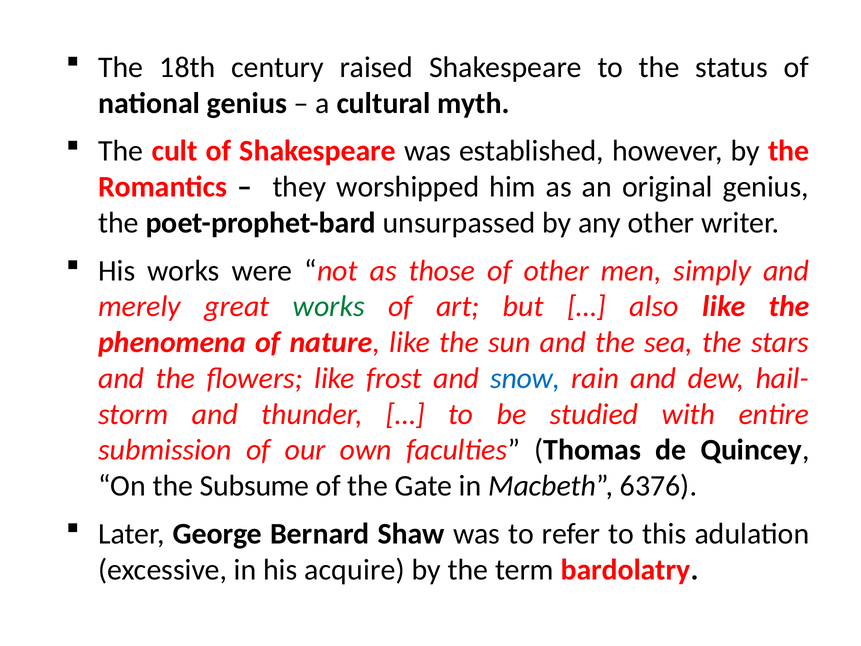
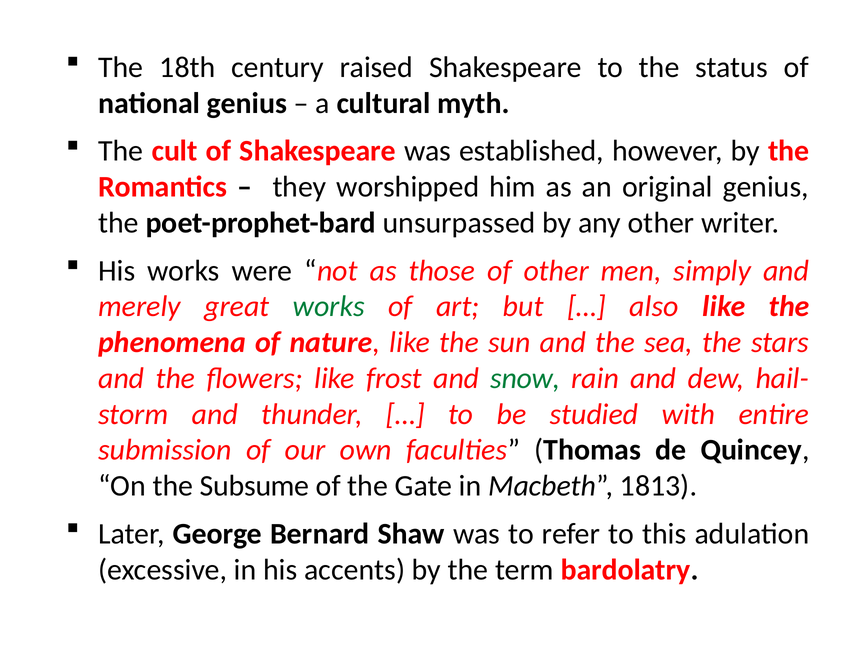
snow colour: blue -> green (525, 378)
6376: 6376 -> 1813 (658, 486)
acquire: acquire -> accents (355, 569)
